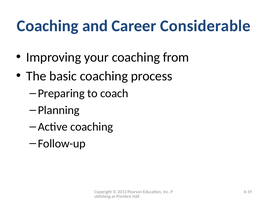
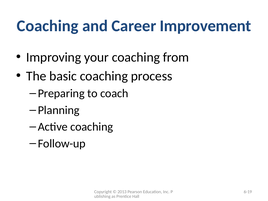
Considerable: Considerable -> Improvement (205, 26)
